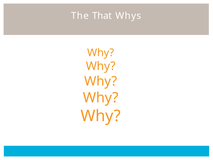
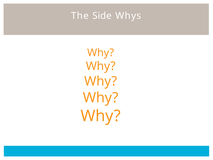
That: That -> Side (102, 16)
